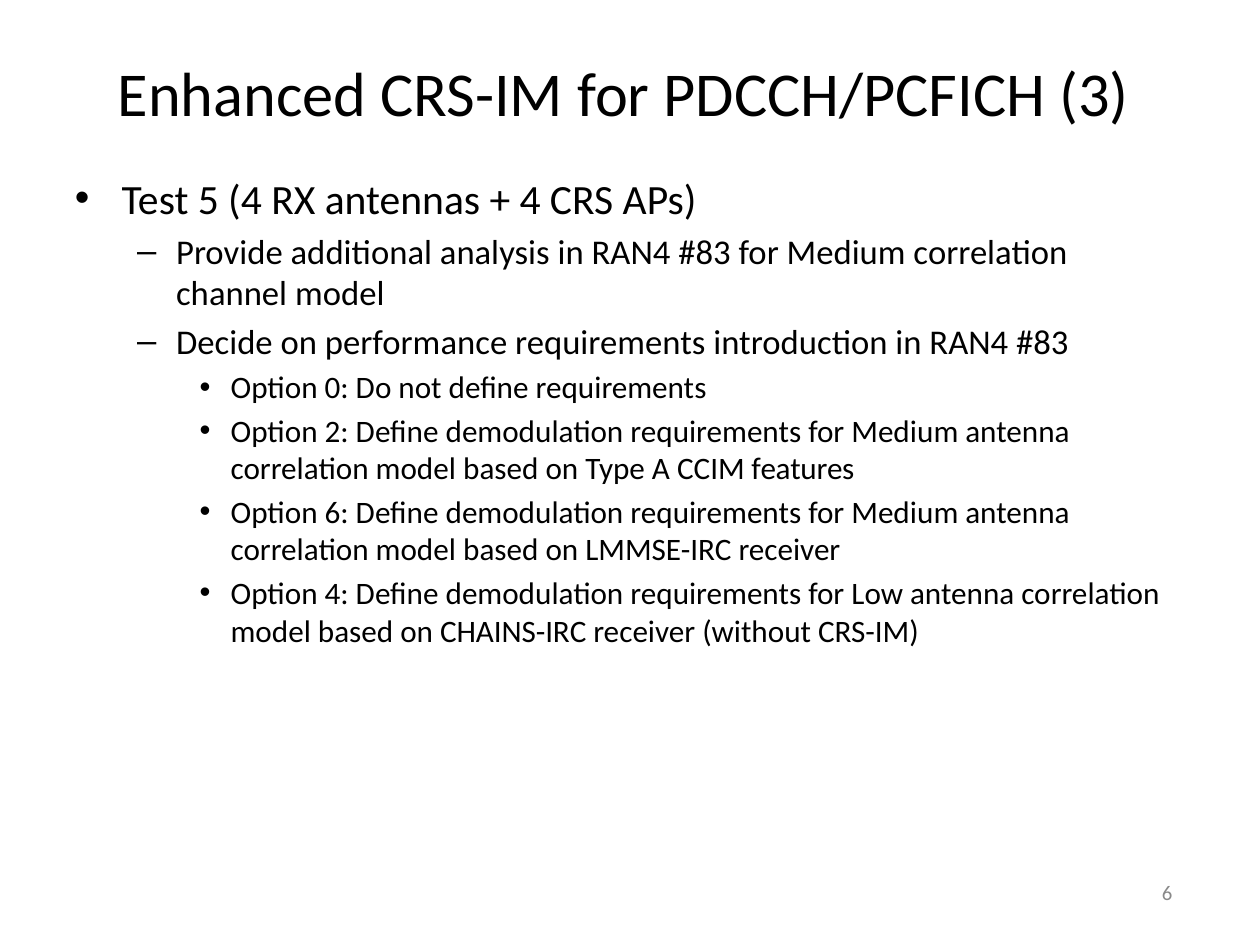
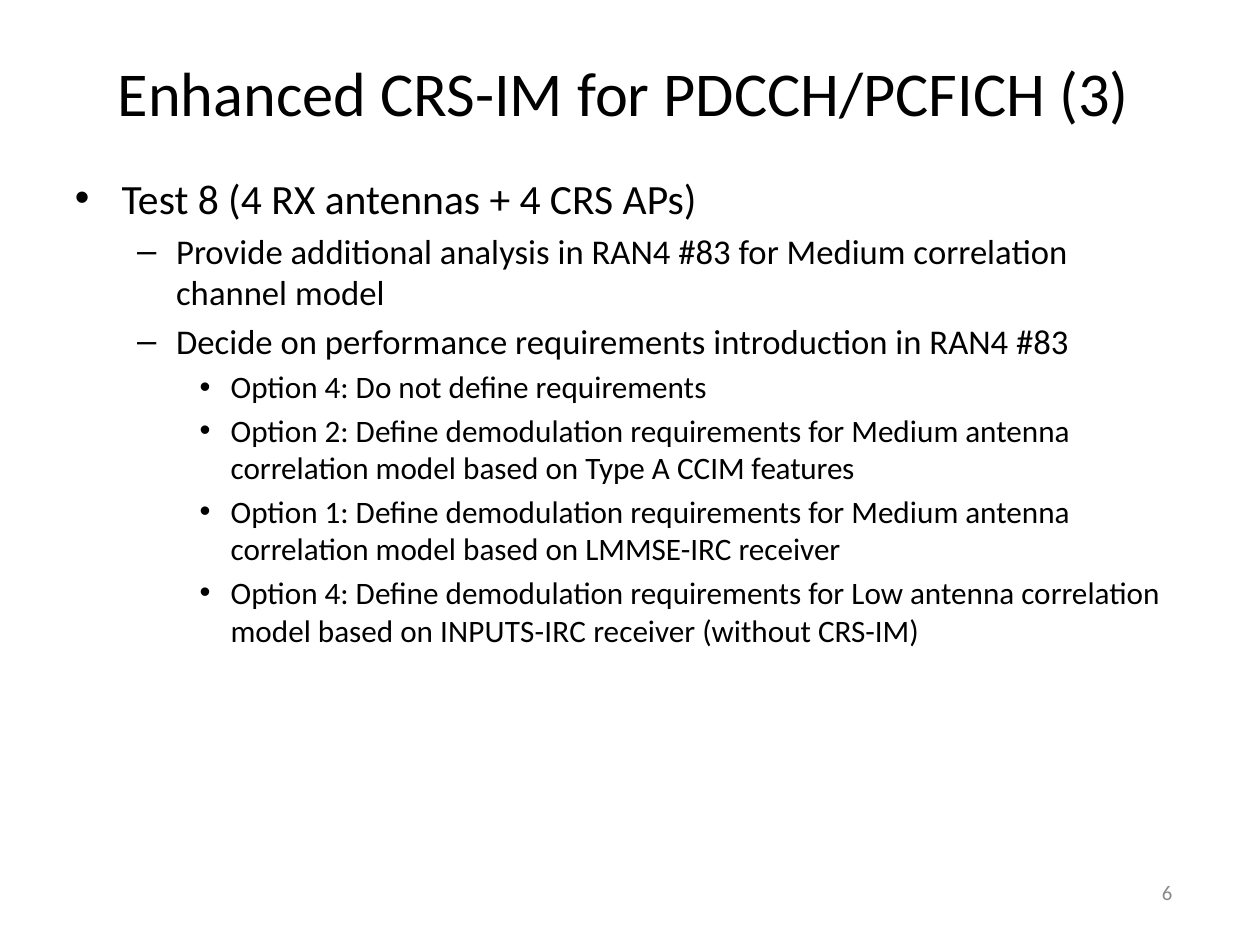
5: 5 -> 8 (208, 200)
0: 0 -> 4 (337, 388)
Option 6: 6 -> 1 (337, 513)
CHAINS-IRC: CHAINS-IRC -> INPUTS-IRC (513, 631)
